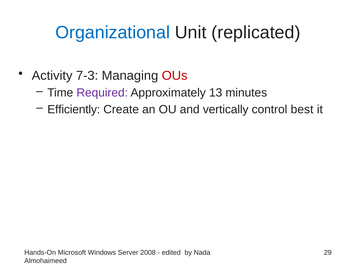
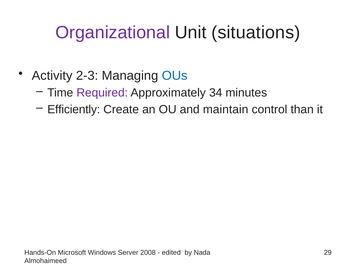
Organizational colour: blue -> purple (113, 32)
replicated: replicated -> situations (256, 32)
7-3: 7-3 -> 2-3 (87, 76)
OUs colour: red -> blue (175, 76)
13: 13 -> 34 (216, 93)
vertically: vertically -> maintain (226, 109)
best: best -> than (302, 109)
